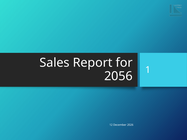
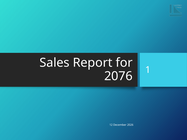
2056: 2056 -> 2076 (118, 76)
